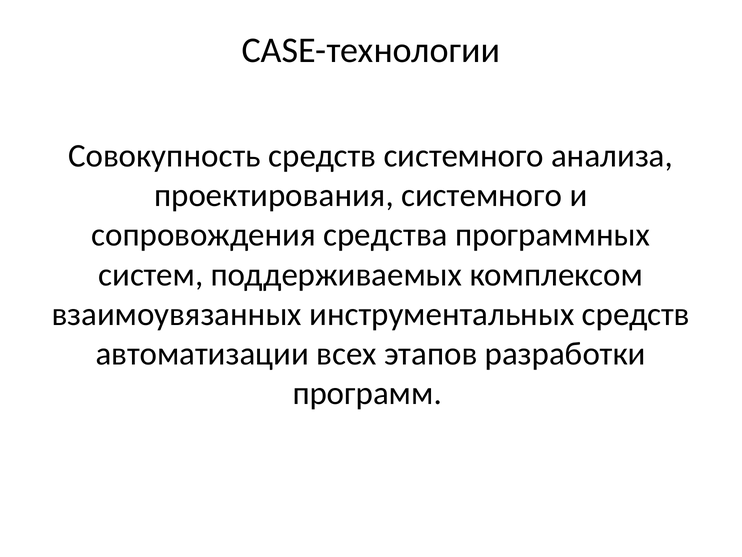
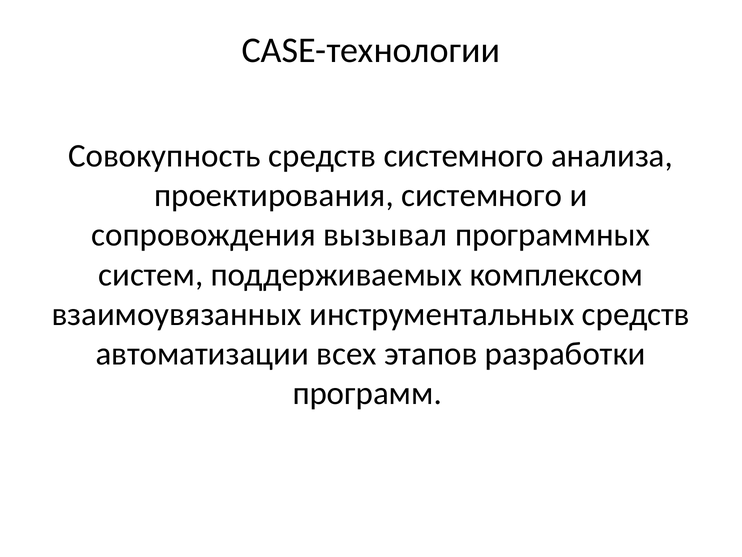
средства: средства -> вызывал (385, 235)
